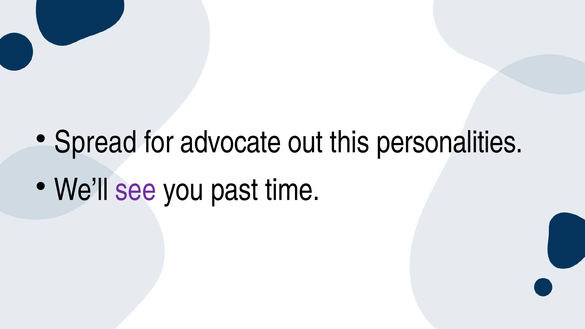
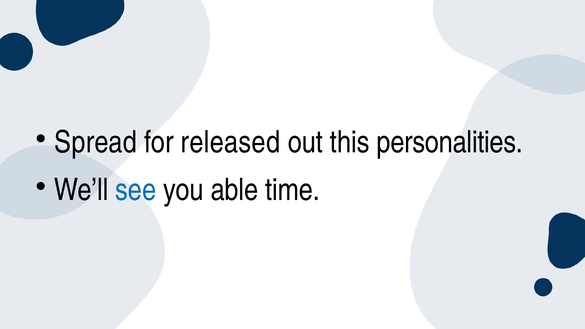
advocate: advocate -> released (230, 142)
see colour: purple -> blue (136, 190)
past: past -> able (234, 190)
